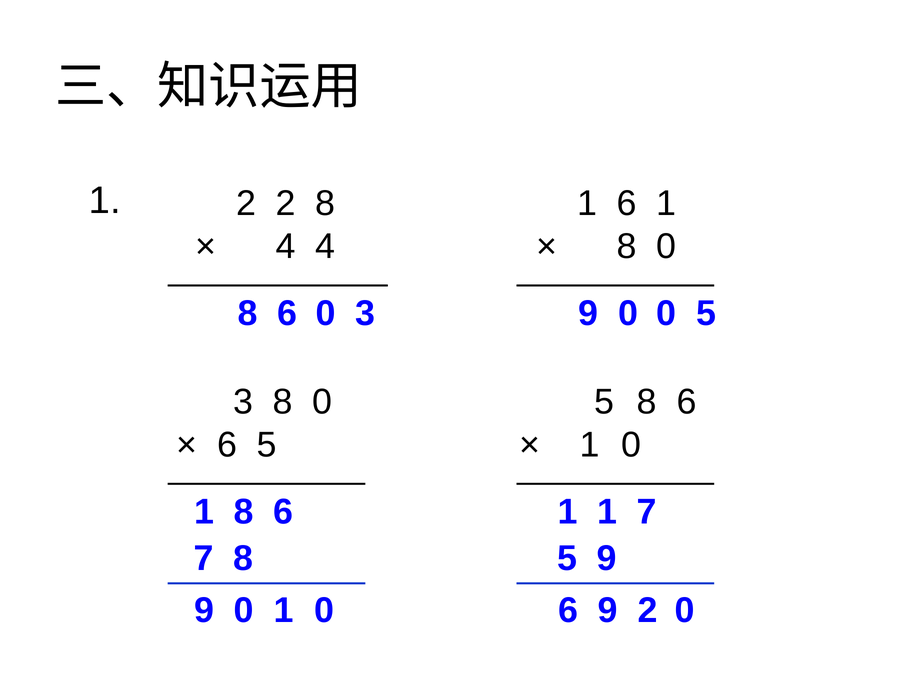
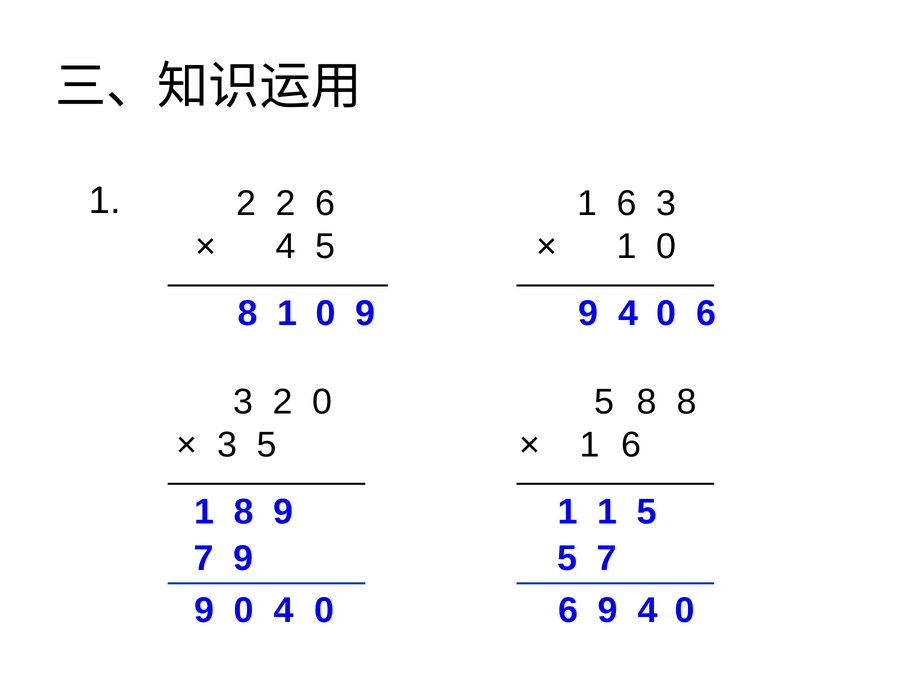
2 8: 8 -> 6 (325, 204)
1 6 1: 1 -> 3 (666, 204)
4: 4 -> 5 (325, 247)
8: 8 -> 1 (627, 247)
6: 6 -> 1 (287, 314)
3: 3 -> 9 (365, 314)
0: 0 -> 4 (628, 314)
5: 5 -> 6 (706, 314)
3 8: 8 -> 2 (283, 402)
5 8 6: 6 -> 8 (686, 402)
6: 6 -> 3 (227, 445)
0: 0 -> 6 (631, 445)
1 8 6: 6 -> 9 (283, 513)
1 7: 7 -> 5 (647, 513)
7 8: 8 -> 9 (243, 559)
5 9: 9 -> 7 (607, 559)
9 0 1: 1 -> 4 (283, 611)
6 9 2: 2 -> 4 (648, 611)
